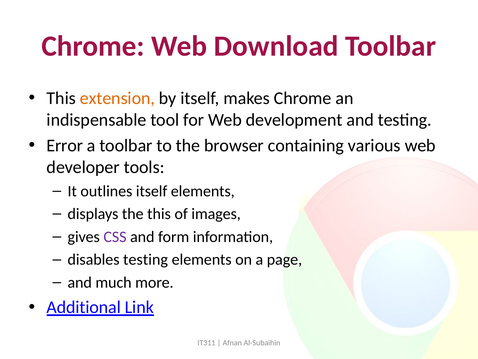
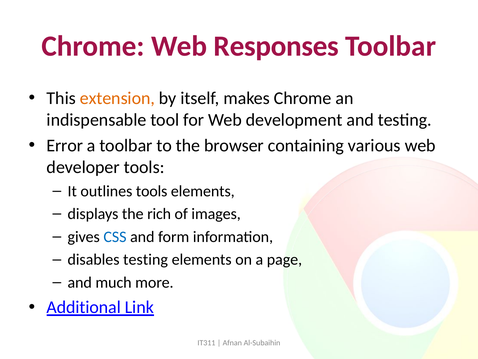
Download: Download -> Responses (276, 46)
outlines itself: itself -> tools (152, 191)
the this: this -> rich (159, 214)
CSS colour: purple -> blue (115, 237)
